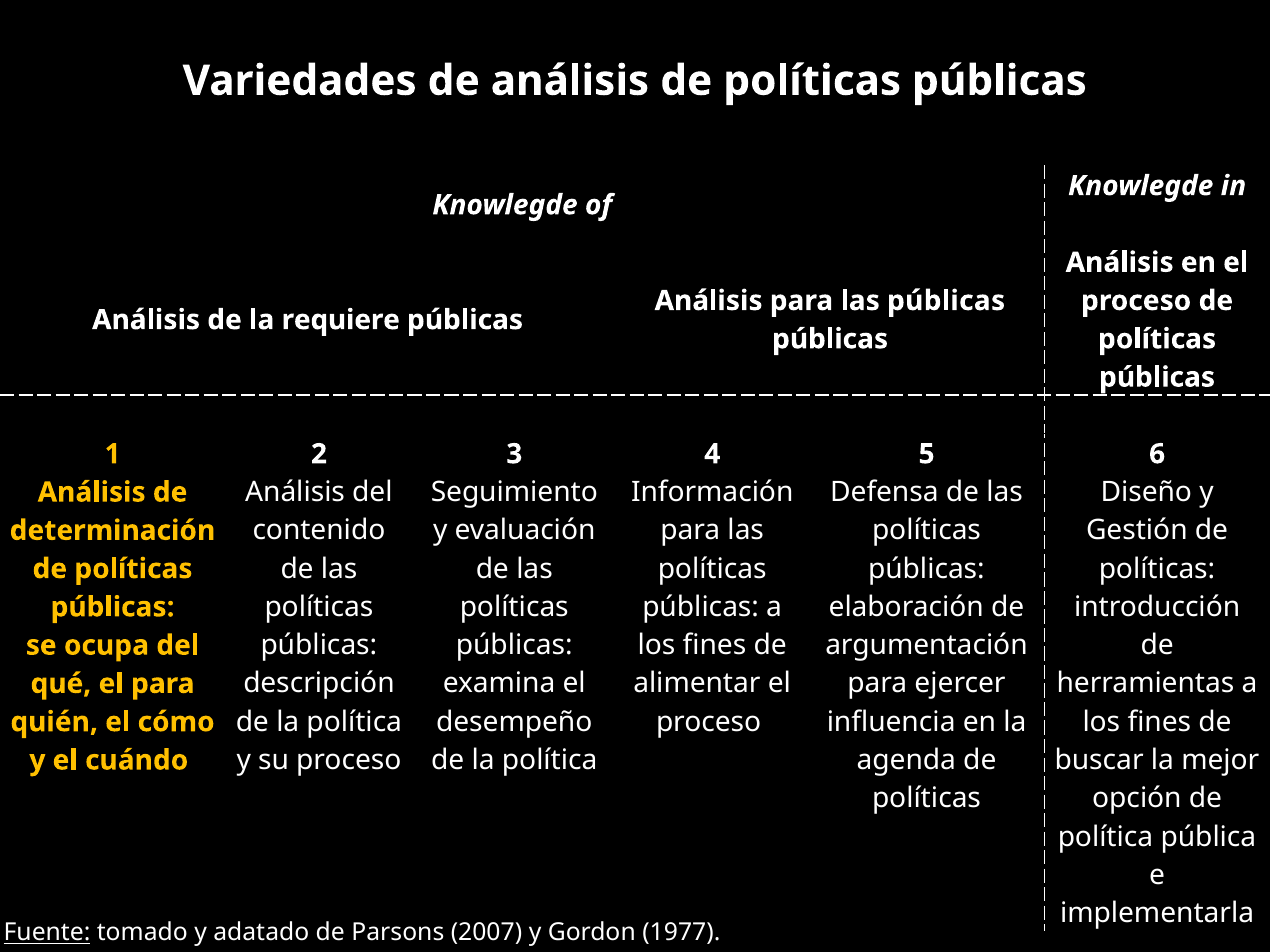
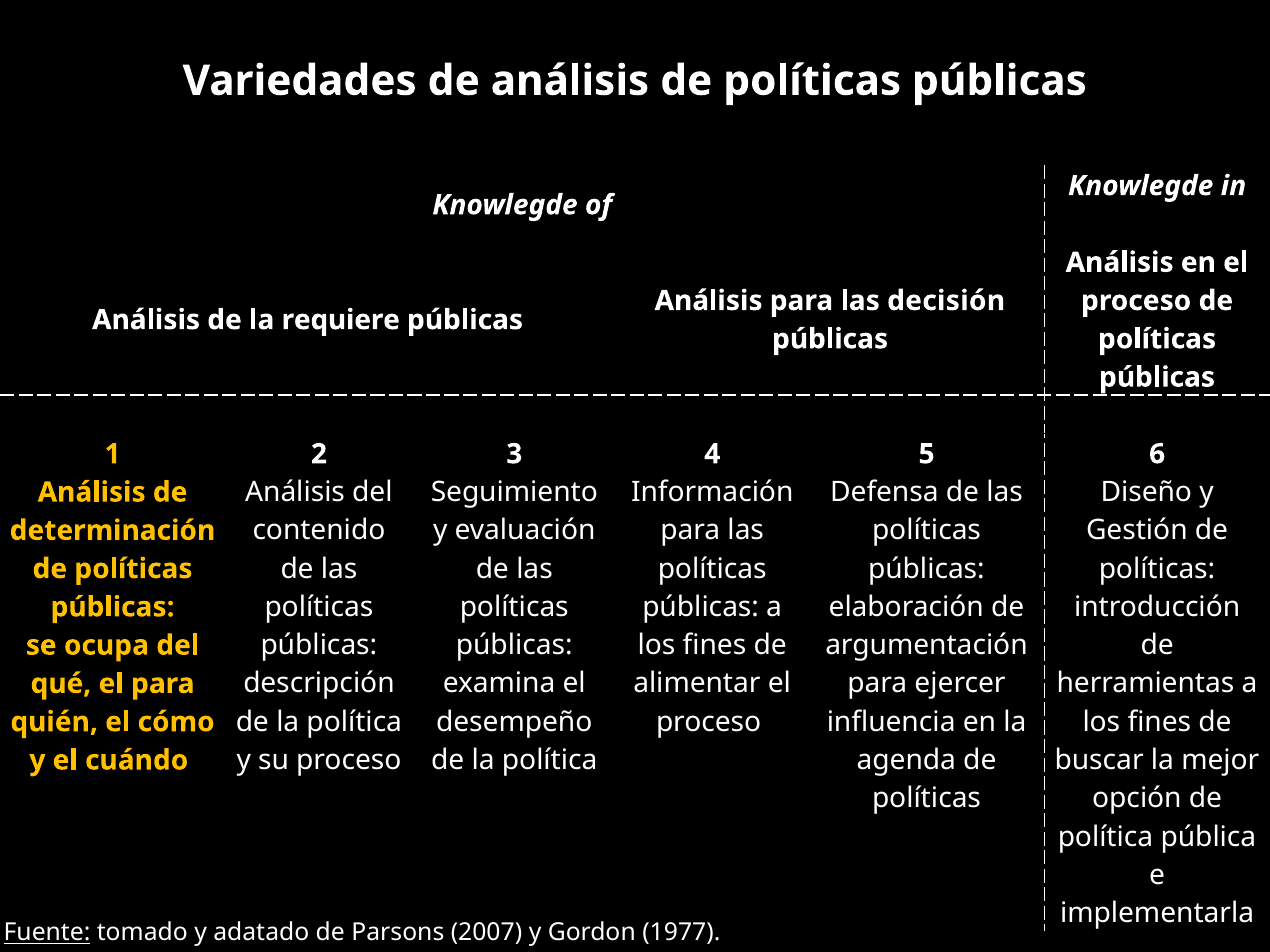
las públicas: públicas -> decisión (946, 301)
